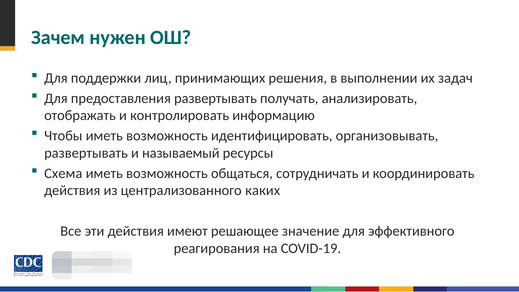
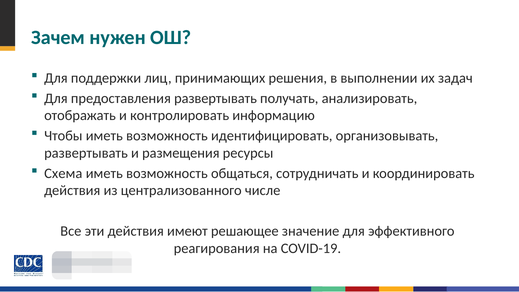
называемый: называемый -> размещения (181, 153)
каких: каких -> числе (263, 191)
